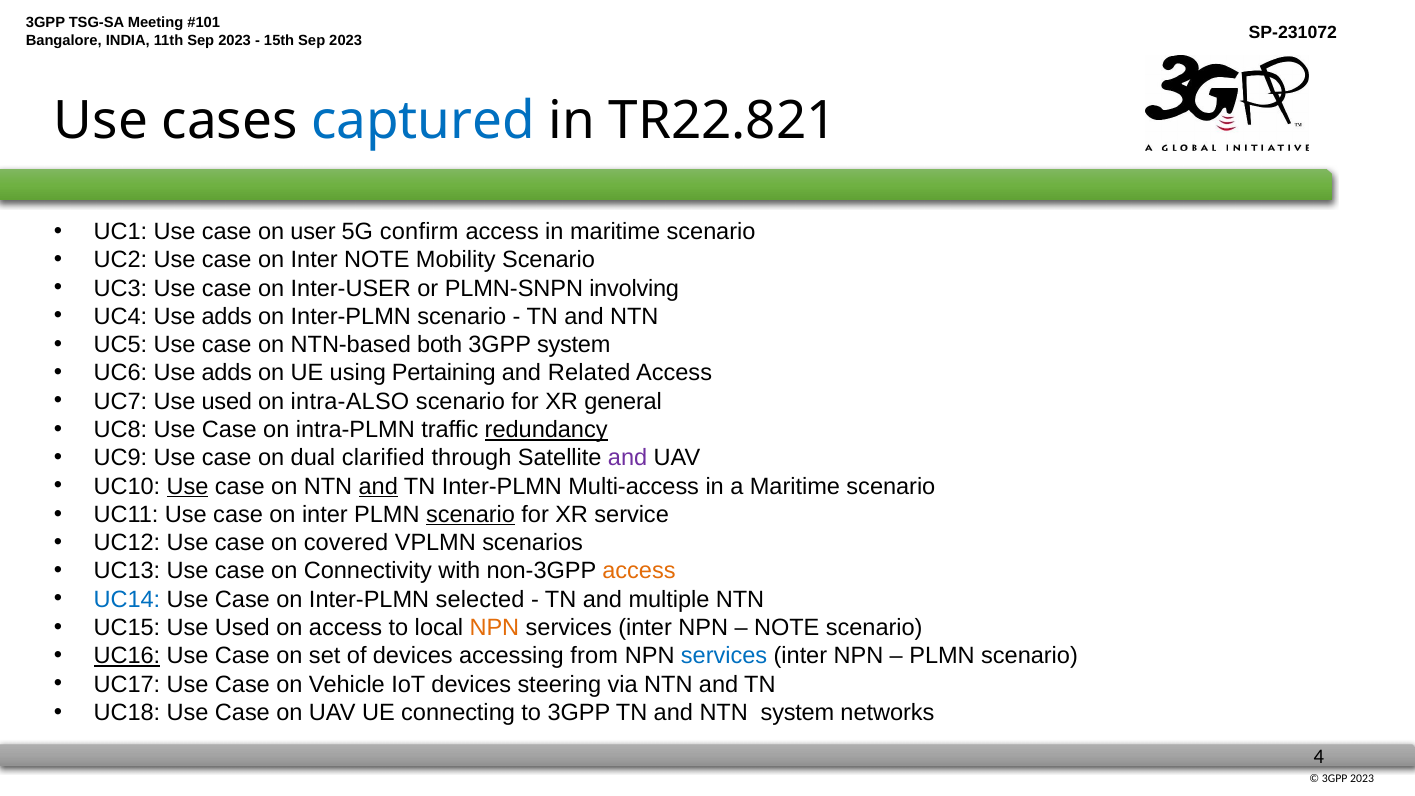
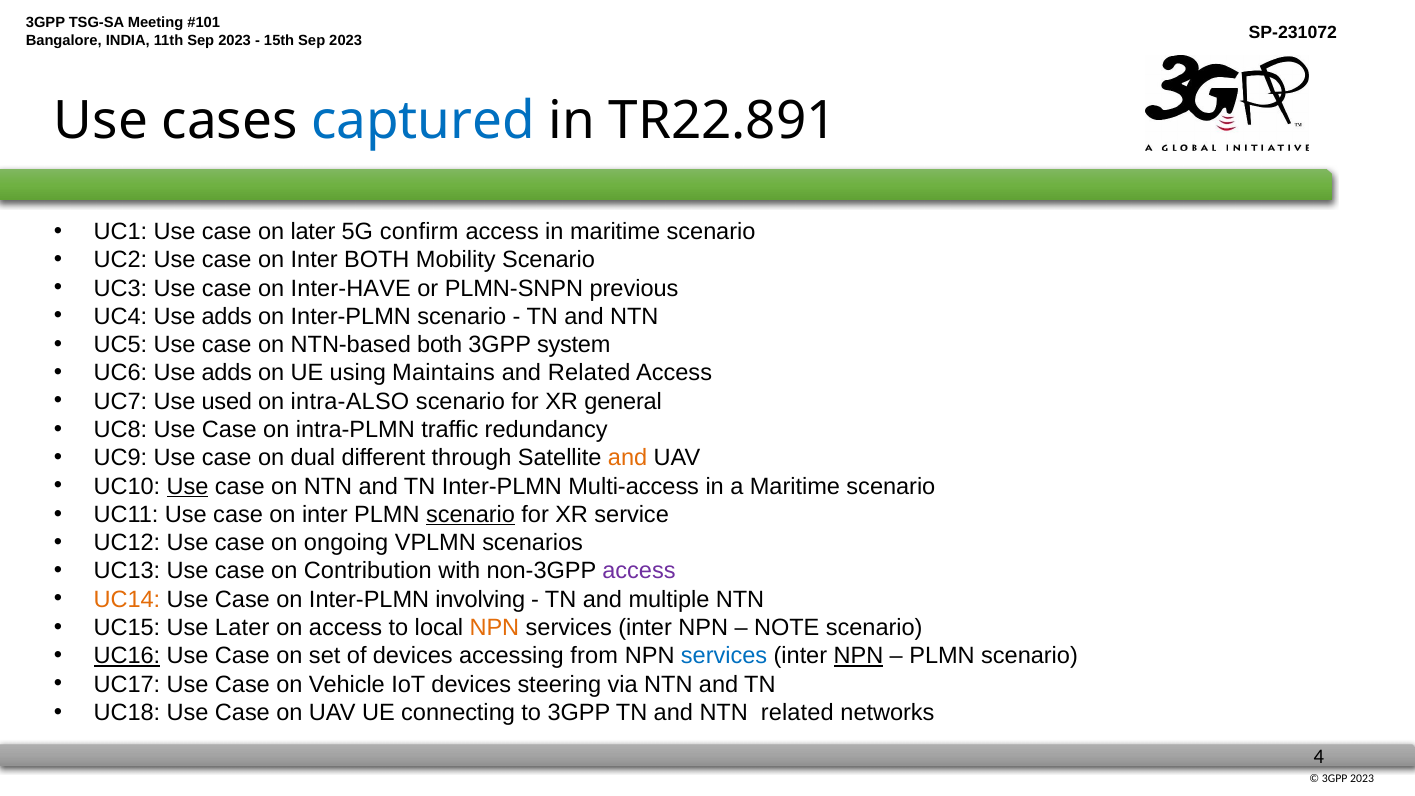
TR22.821: TR22.821 -> TR22.891 (723, 121)
on user: user -> later (313, 232)
Inter NOTE: NOTE -> BOTH (377, 260)
Inter-USER: Inter-USER -> Inter-HAVE (351, 288)
involving: involving -> previous (634, 288)
Pertaining: Pertaining -> Maintains (444, 373)
redundancy underline: present -> none (546, 430)
clarified: clarified -> different (383, 458)
and colour: purple -> orange (628, 458)
and underline: present -> none (378, 486)
covered: covered -> ongoing (346, 543)
Connectivity: Connectivity -> Contribution (368, 571)
access colour: orange -> purple (639, 571)
UC14 colour: blue -> orange (127, 599)
selected: selected -> involving (480, 599)
UC15 Use Used: Used -> Later (242, 628)
NPN underline: none -> present (859, 656)
NTN system: system -> related (797, 713)
